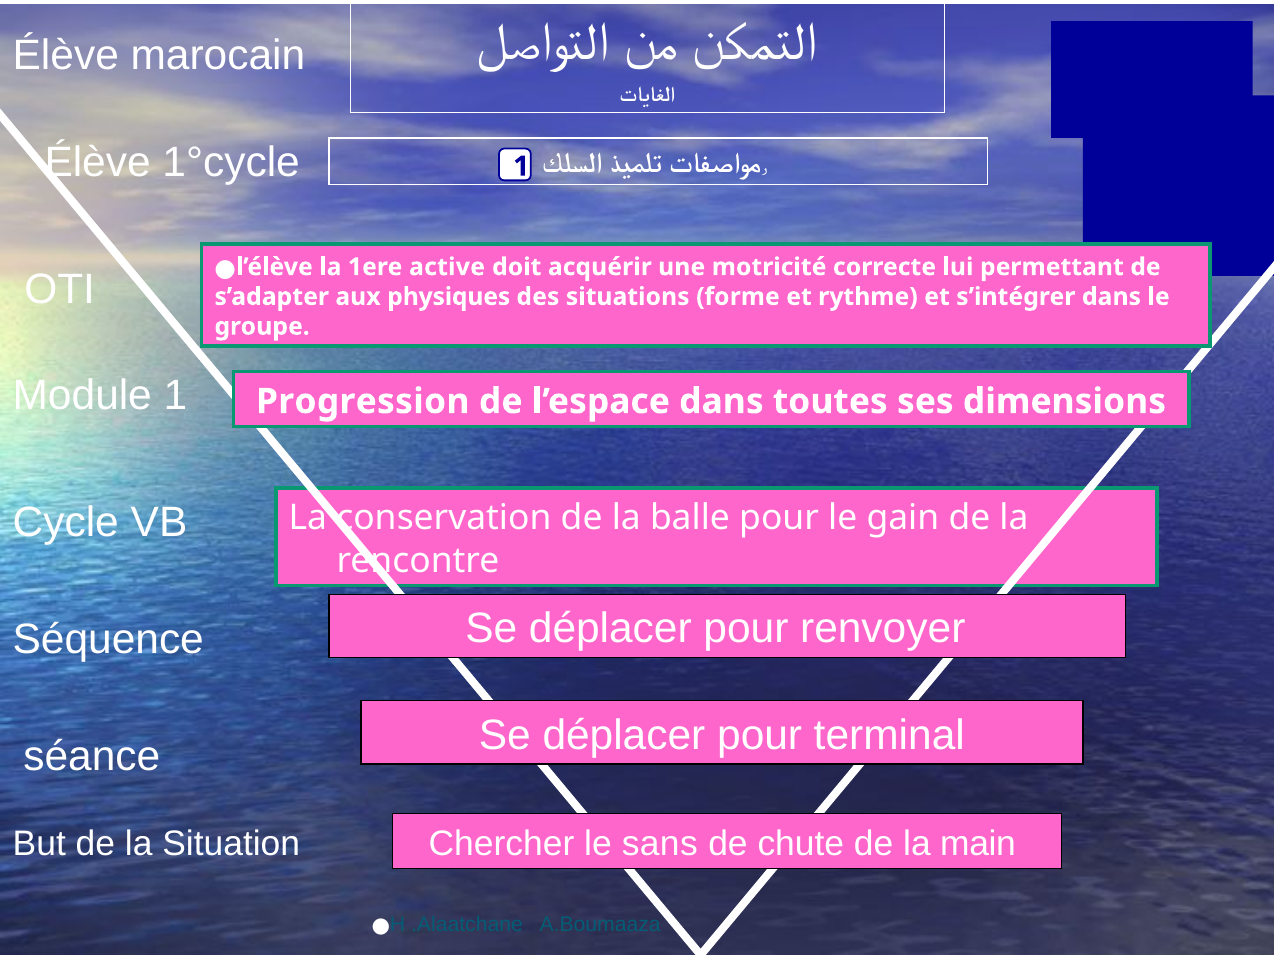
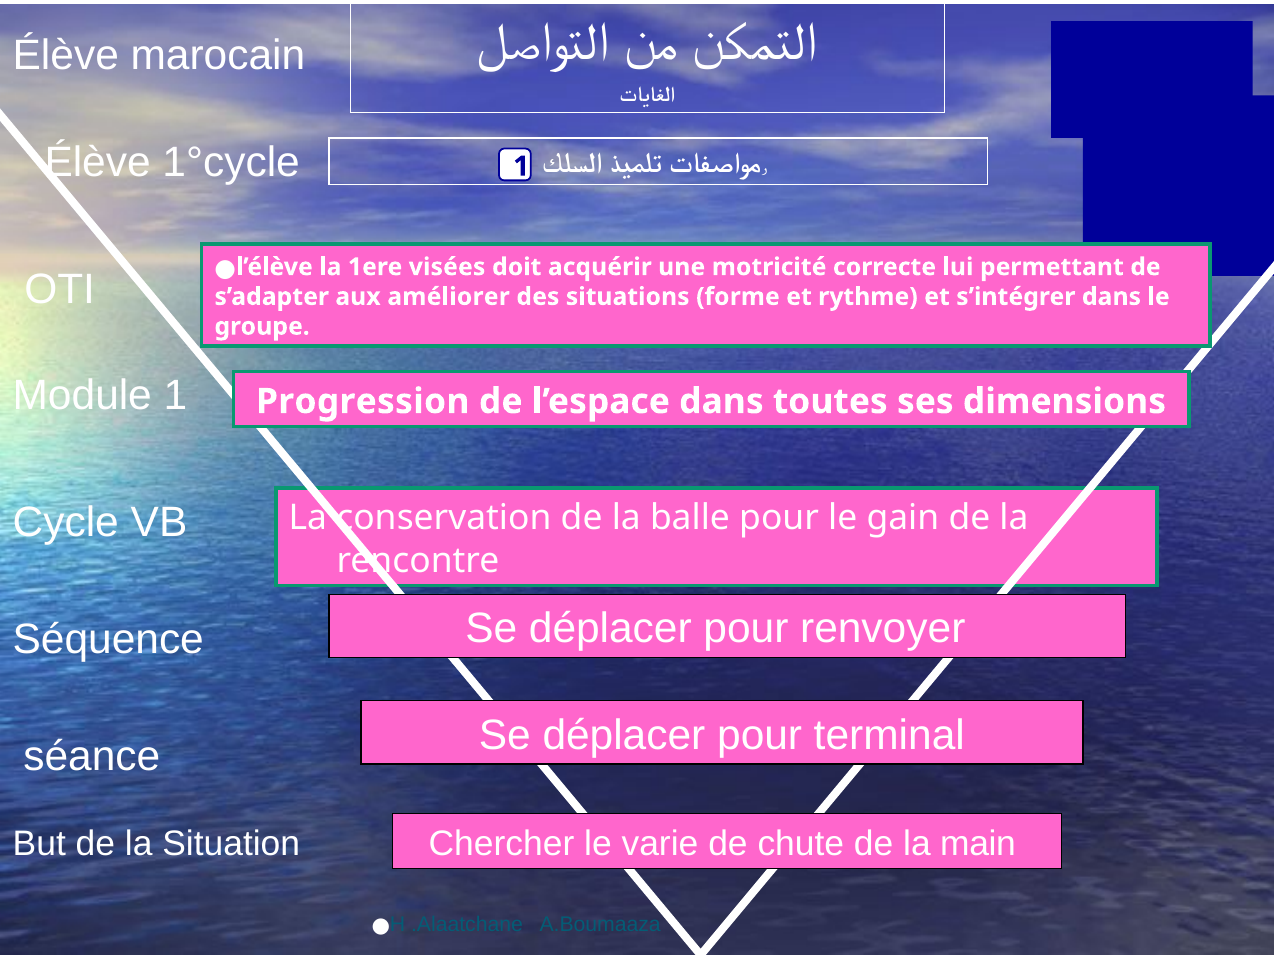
active: active -> visées (447, 267)
physiques: physiques -> améliorer (449, 297)
sans: sans -> varie (660, 844)
